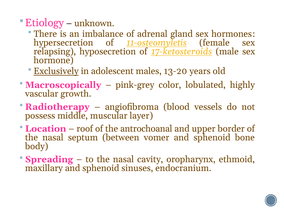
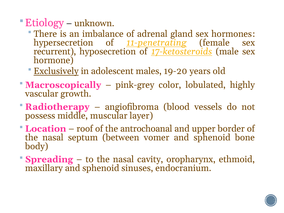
11-osteomyletis: 11-osteomyletis -> 11-penetrating (156, 43)
relapsing: relapsing -> recurrent (55, 51)
13-20: 13-20 -> 19-20 (176, 71)
